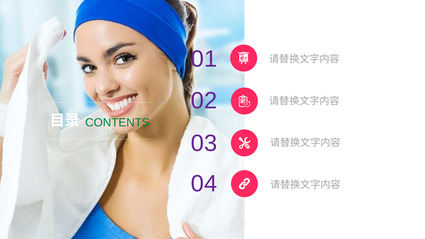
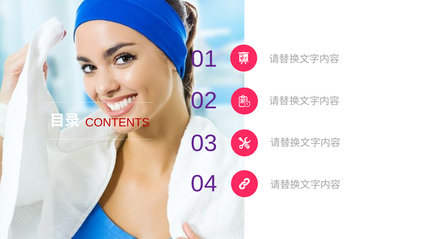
CONTENTS colour: green -> red (117, 123)
